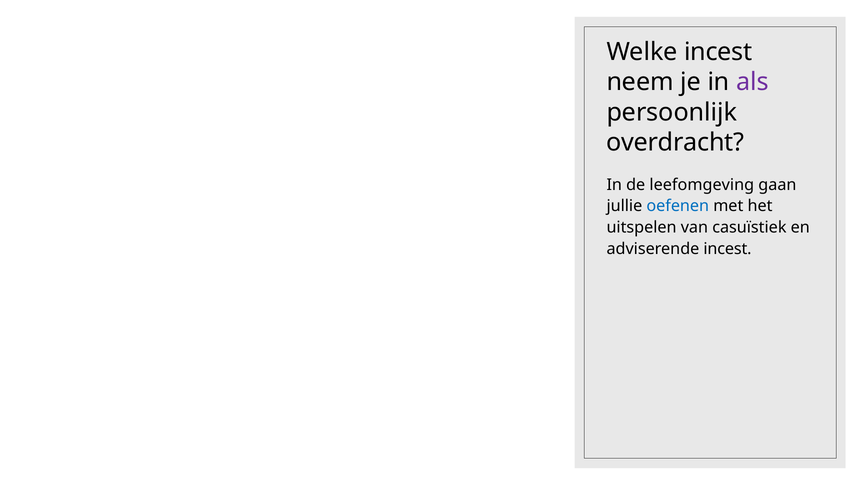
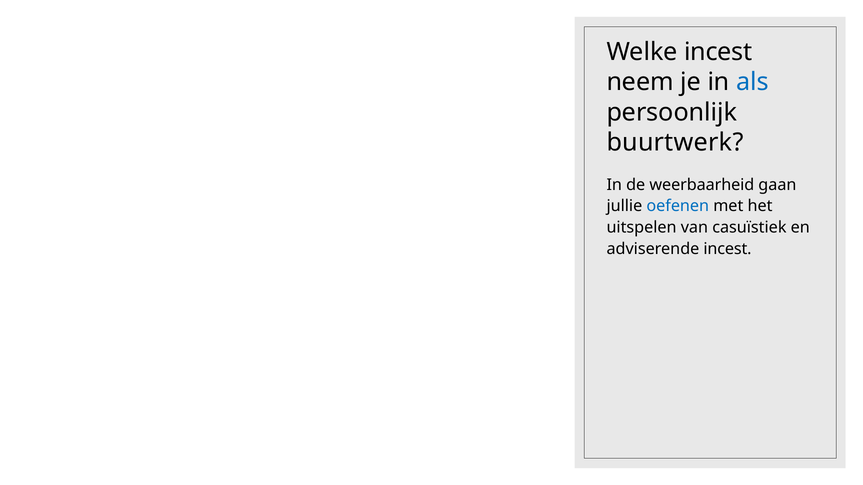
als colour: purple -> blue (752, 82)
overdracht: overdracht -> buurtwerk (675, 143)
leefomgeving: leefomgeving -> weerbaarheid (702, 185)
